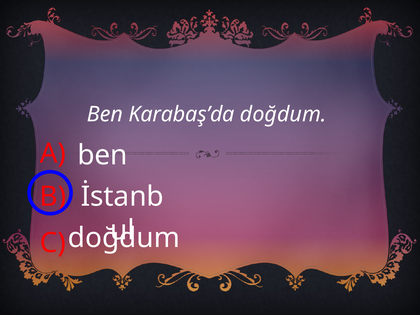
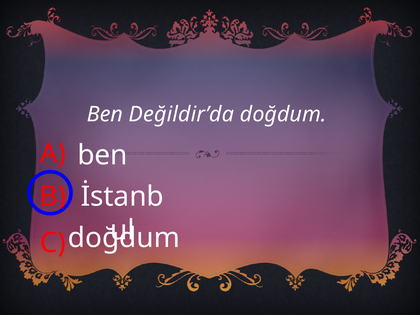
Karabaş’da: Karabaş’da -> Değildir’da (181, 114)
